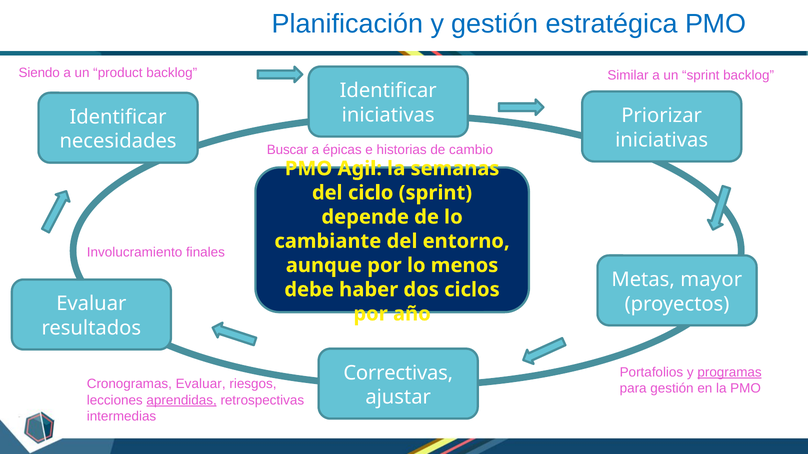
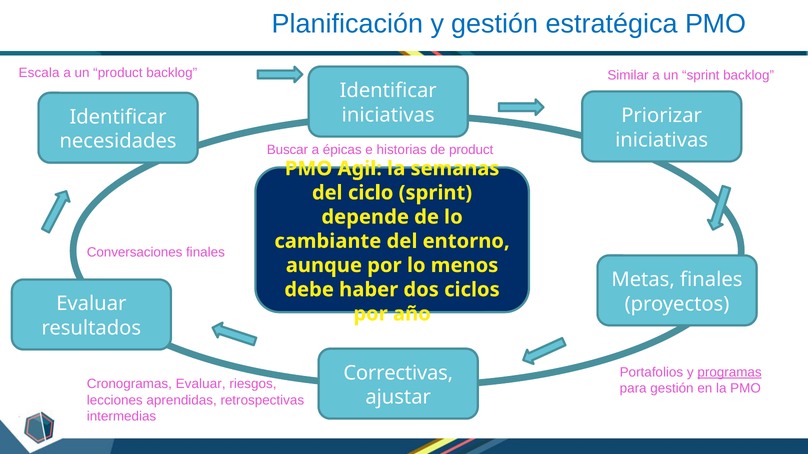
Siendo: Siendo -> Escala (39, 73)
de cambio: cambio -> product (471, 150)
Involucramiento: Involucramiento -> Conversaciones (135, 253)
Metas mayor: mayor -> finales (711, 280)
aprendidas underline: present -> none (182, 401)
